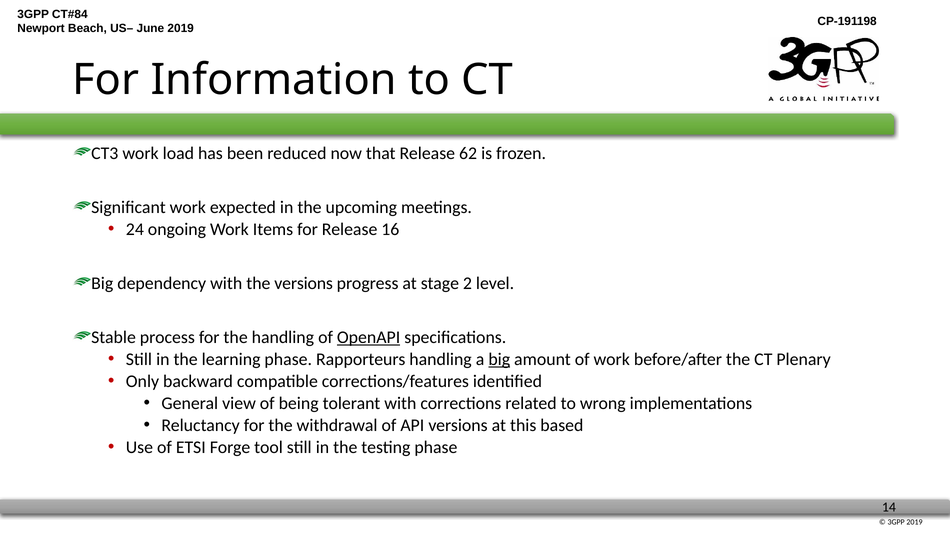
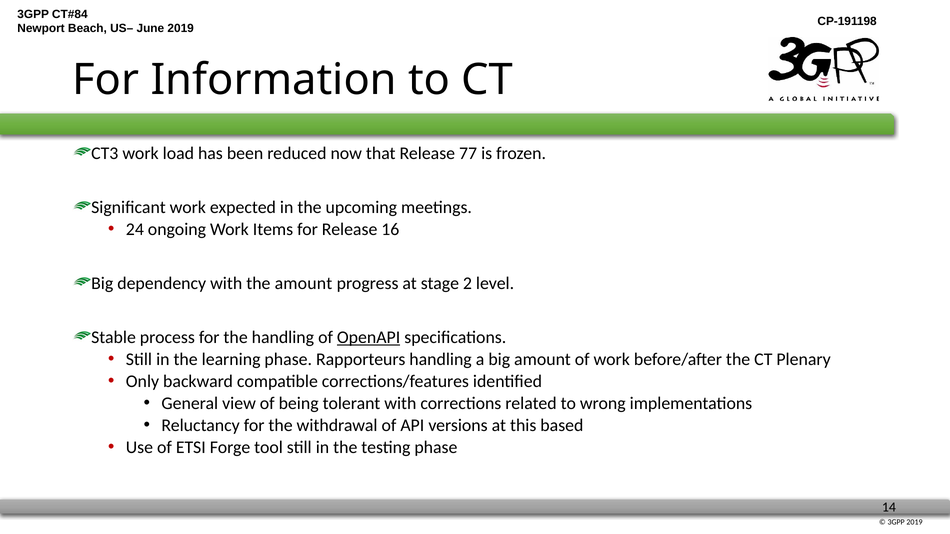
62: 62 -> 77 (468, 154)
the versions: versions -> amount (303, 284)
big underline: present -> none (499, 360)
